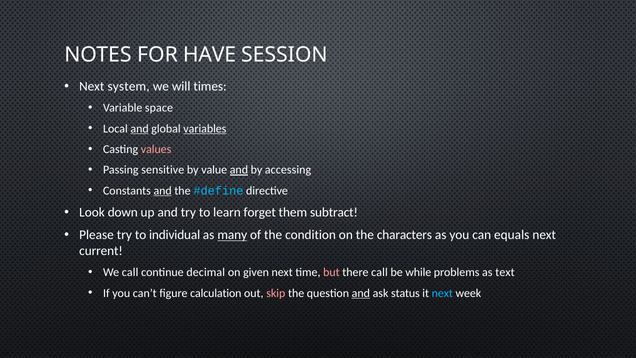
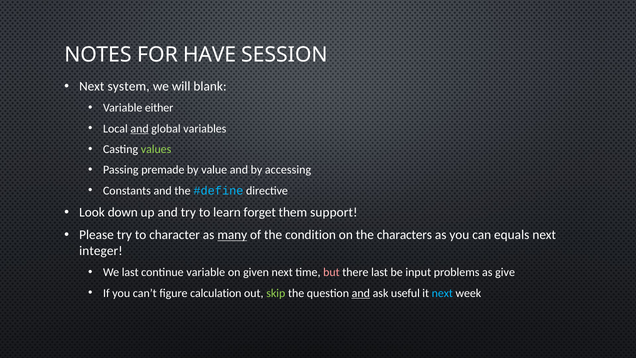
times: times -> blank (210, 86)
space: space -> either (159, 108)
variables underline: present -> none (205, 128)
values colour: pink -> light green (156, 149)
sensitive: sensitive -> premade (163, 170)
and underline: present -> none (239, 170)
and underline: present -> none (163, 191)
subtract: subtract -> support (334, 212)
individual: individual -> character (175, 235)
current: current -> integer (101, 251)
We call: call -> last (130, 272)
continue decimal: decimal -> variable (206, 272)
there call: call -> last (380, 272)
while: while -> input (418, 272)
text: text -> give (505, 272)
skip colour: pink -> light green (276, 293)
status: status -> useful (405, 293)
